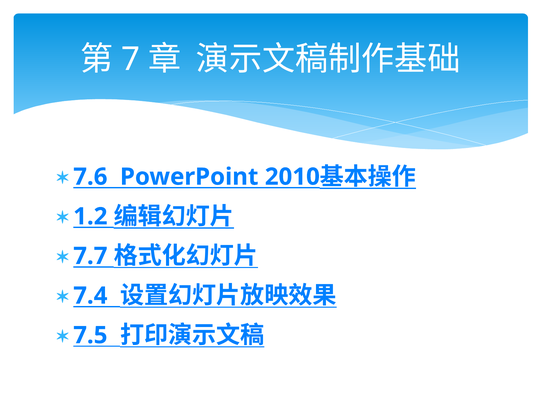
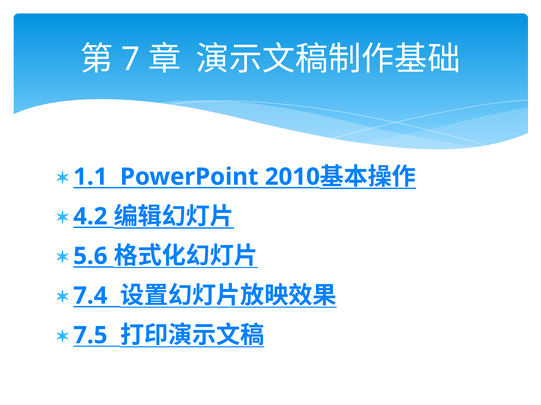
7.6: 7.6 -> 1.1 (90, 177)
1.2: 1.2 -> 4.2 (90, 217)
7.7: 7.7 -> 5.6 (90, 257)
